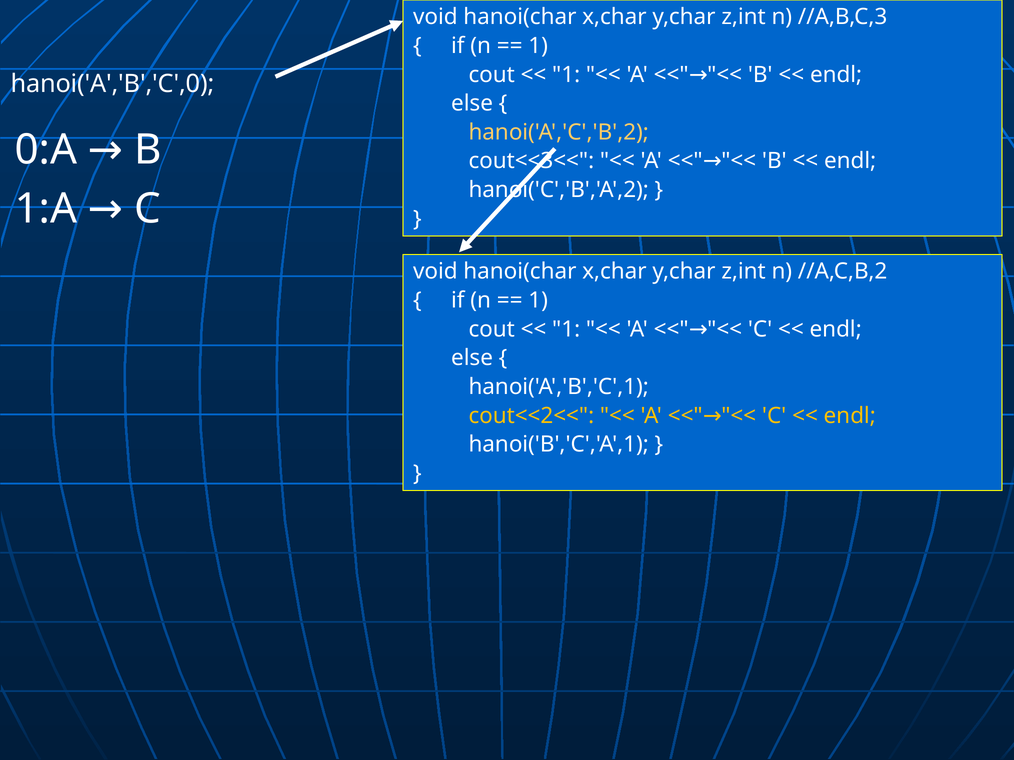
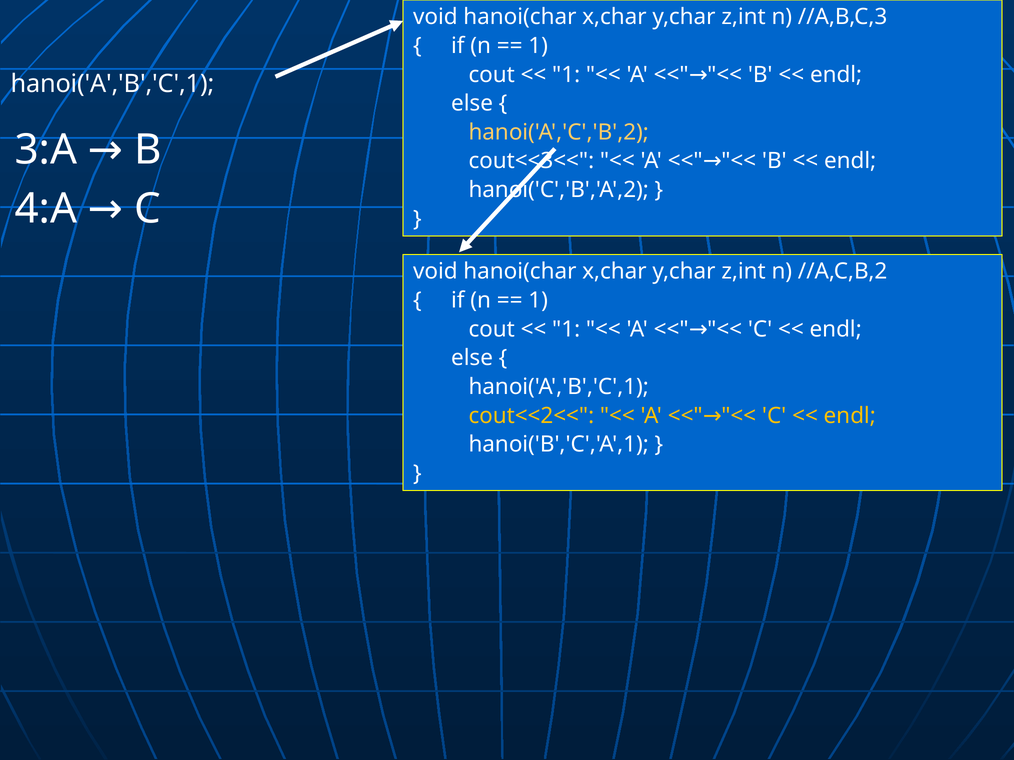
hanoi('A','B','C',0: hanoi('A','B','C',0 -> hanoi('A','B','C',1 (113, 84)
0:A: 0:A -> 3:A (46, 150)
1:A: 1:A -> 4:A (46, 209)
